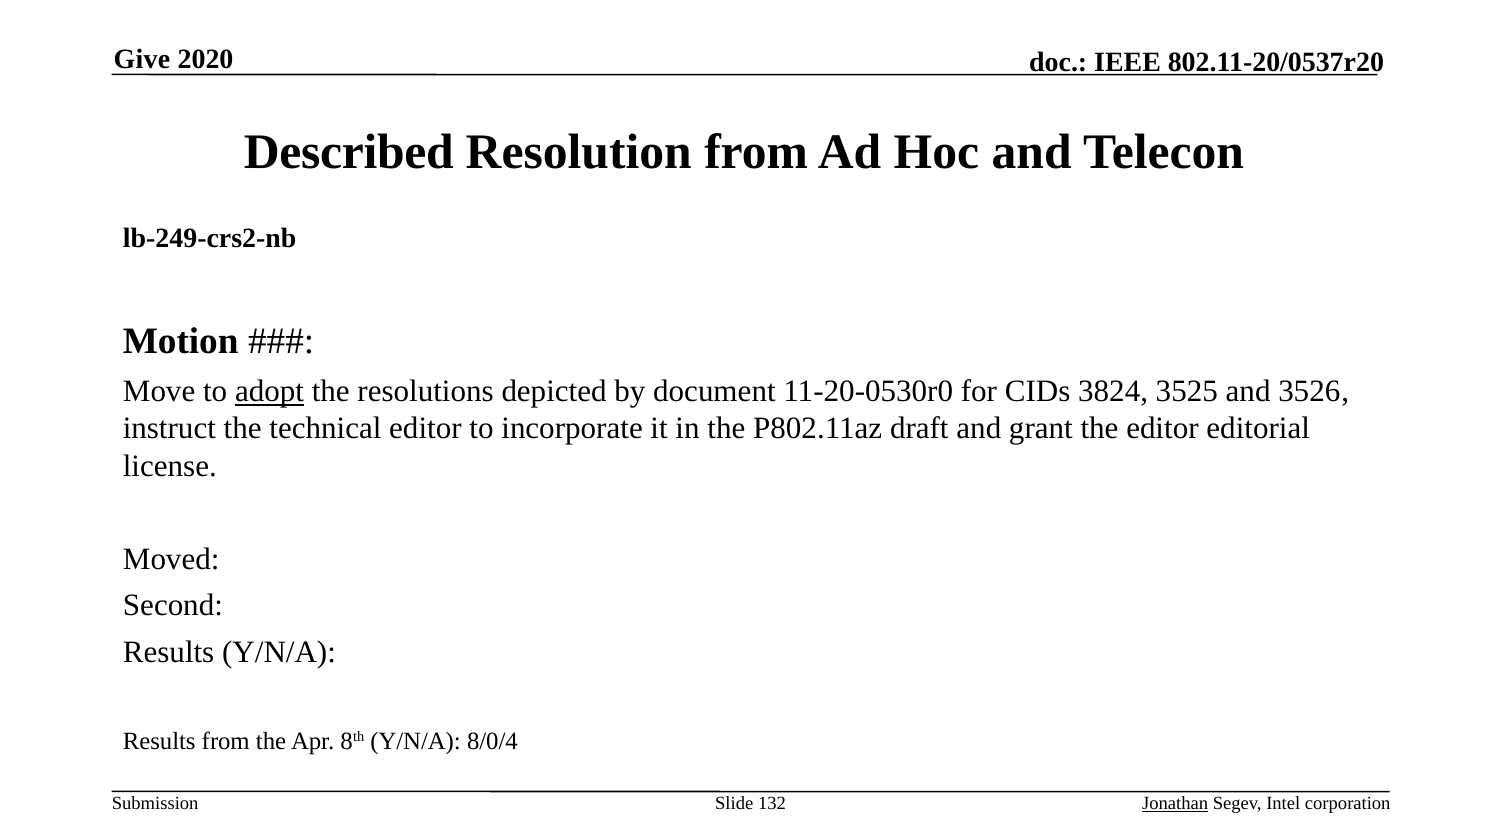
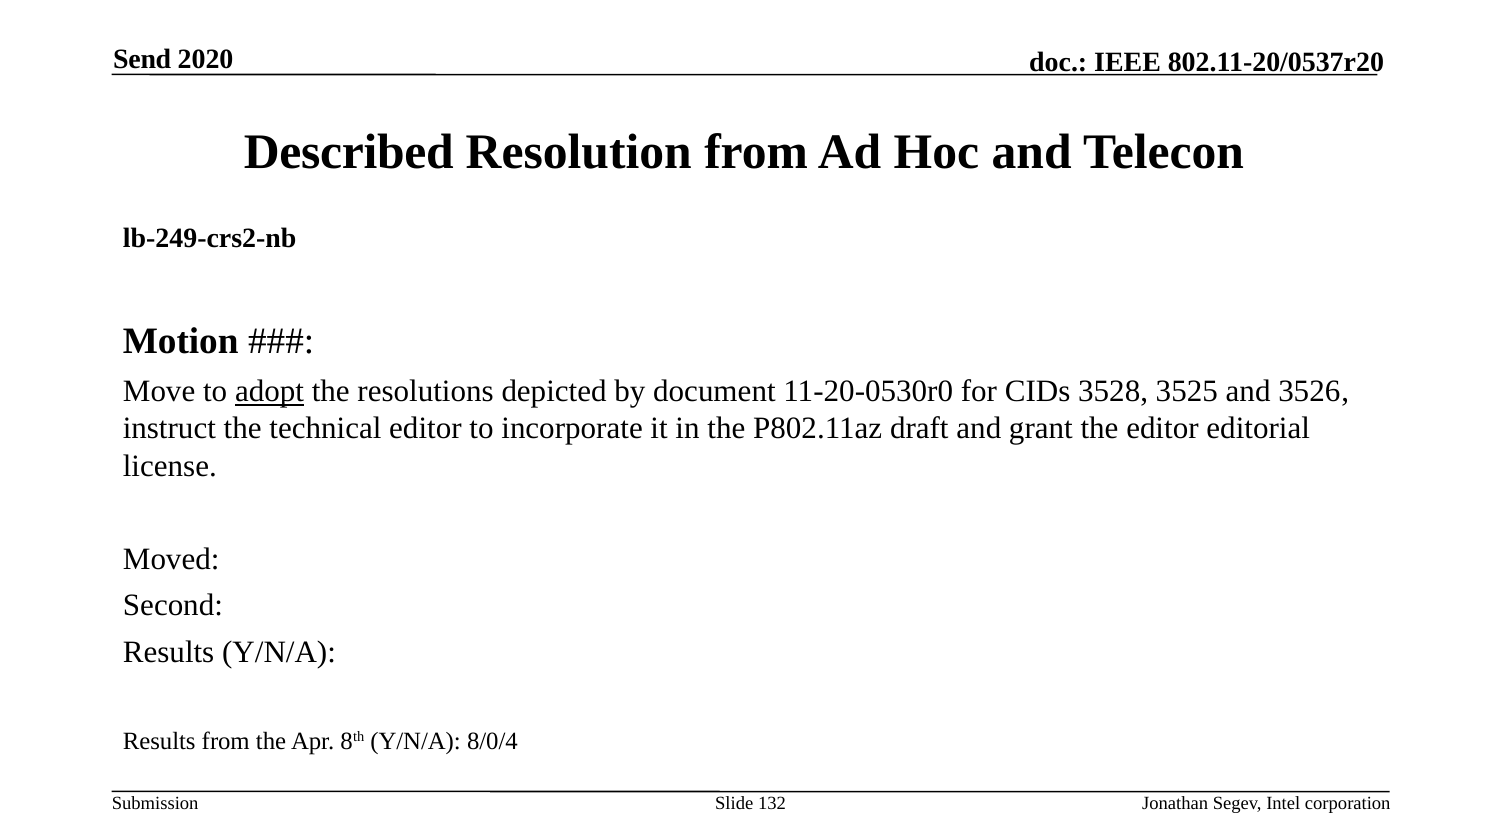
Give: Give -> Send (142, 59)
3824: 3824 -> 3528 (1113, 391)
Jonathan underline: present -> none (1175, 803)
